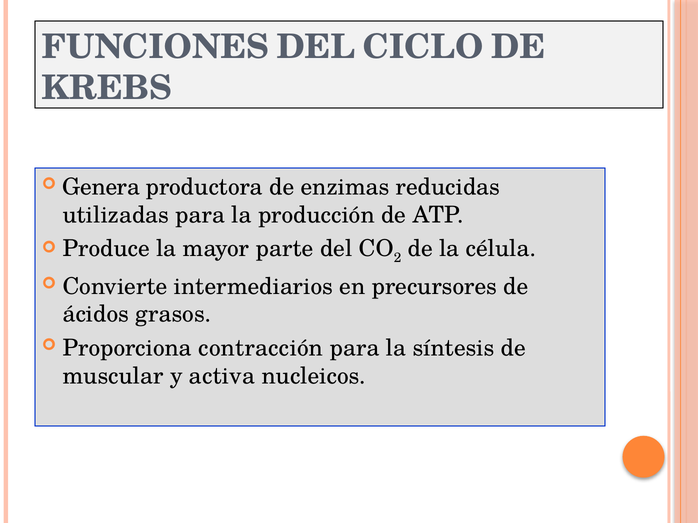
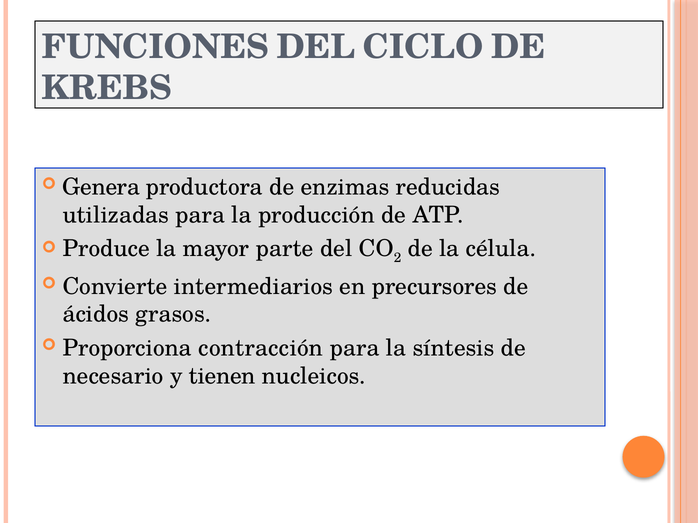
muscular: muscular -> necesario (113, 376)
activa: activa -> tienen (222, 376)
